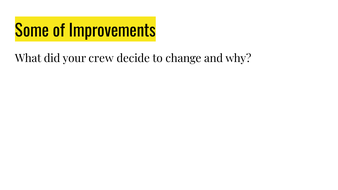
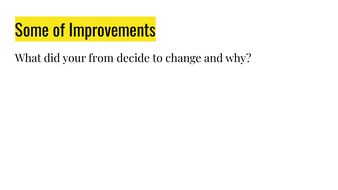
crew: crew -> from (101, 59)
